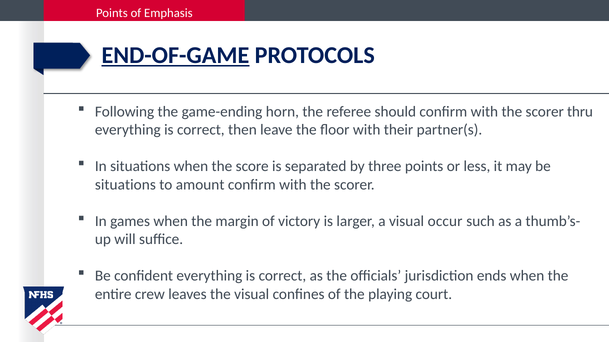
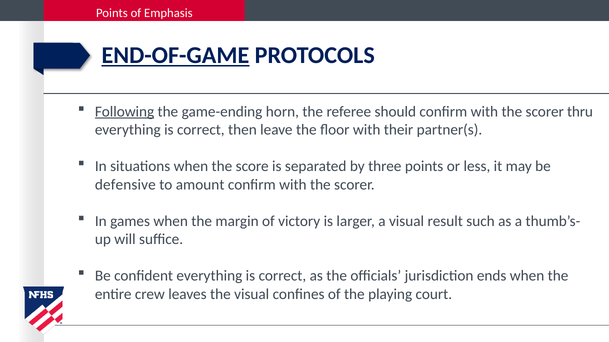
Following underline: none -> present (125, 112)
situations: situations -> defensive (125, 185)
occur: occur -> result (445, 221)
